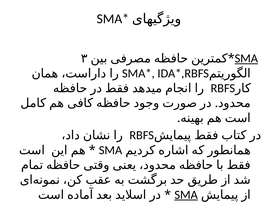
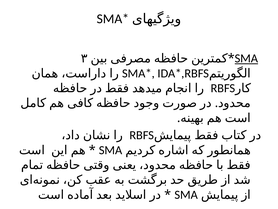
SMA underline: present -> none (186, 194)
